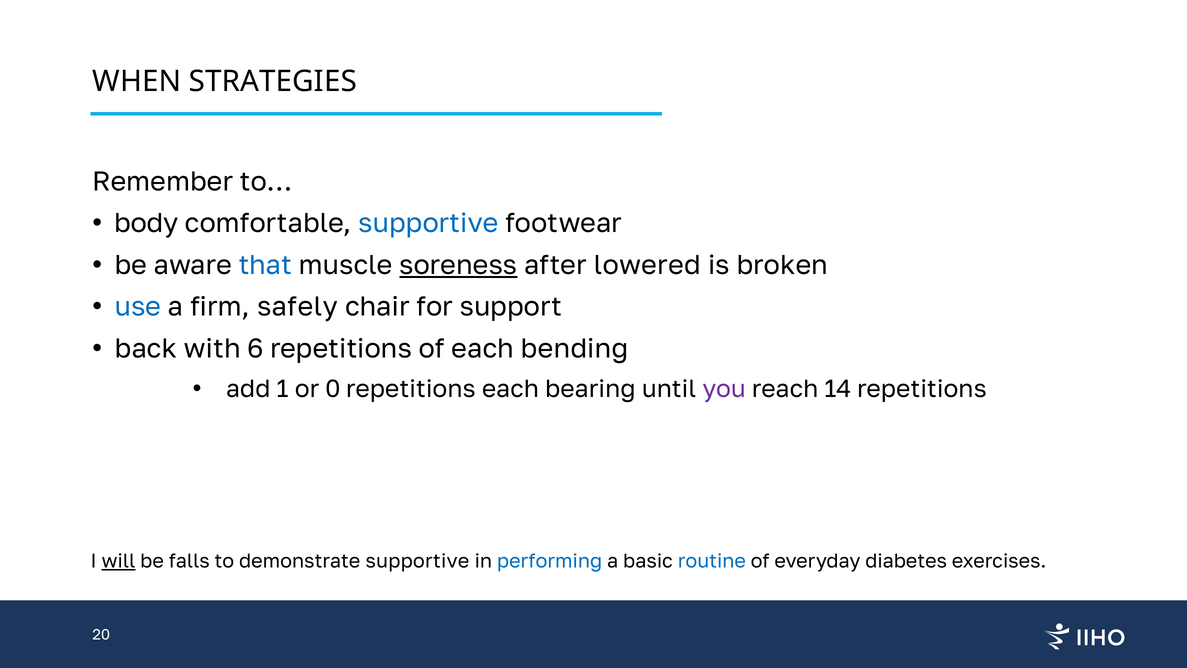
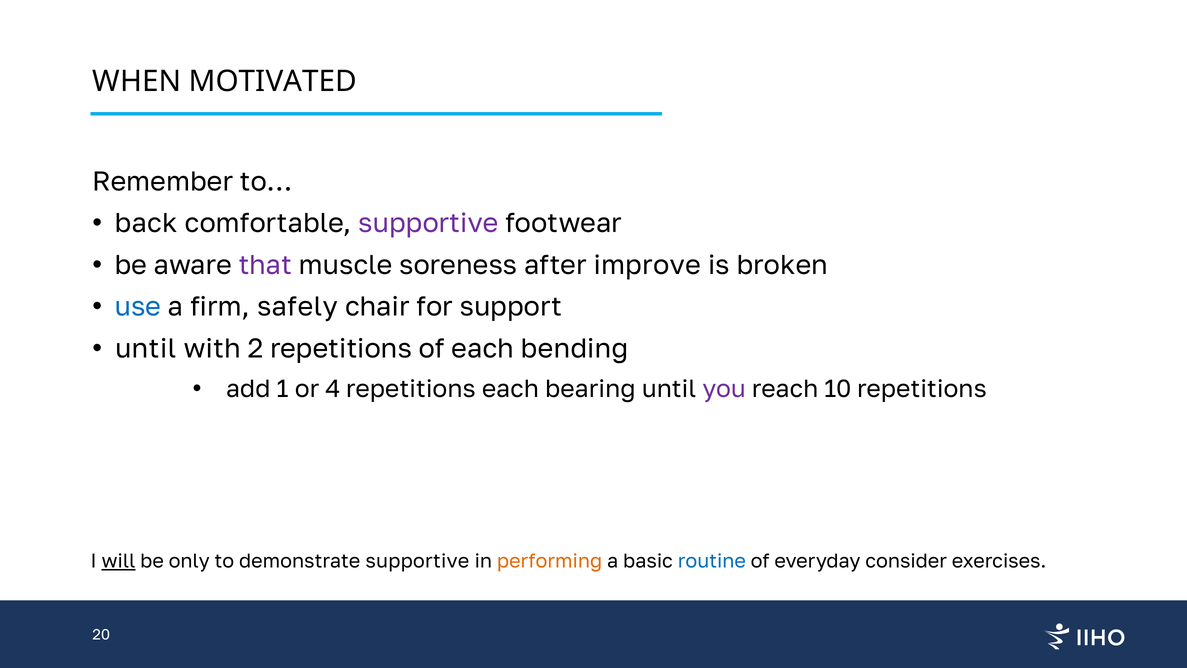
STRATEGIES: STRATEGIES -> MOTIVATED (273, 82)
body: body -> back (146, 223)
supportive colour: blue -> purple (428, 223)
that colour: blue -> purple (265, 265)
soreness underline: present -> none (458, 265)
lowered: lowered -> improve (647, 265)
back: back -> until (146, 349)
6: 6 -> 2 (255, 349)
0: 0 -> 4 (333, 389)
14: 14 -> 10 (838, 389)
falls: falls -> only (189, 561)
performing colour: blue -> orange (550, 561)
diabetes: diabetes -> consider (906, 561)
